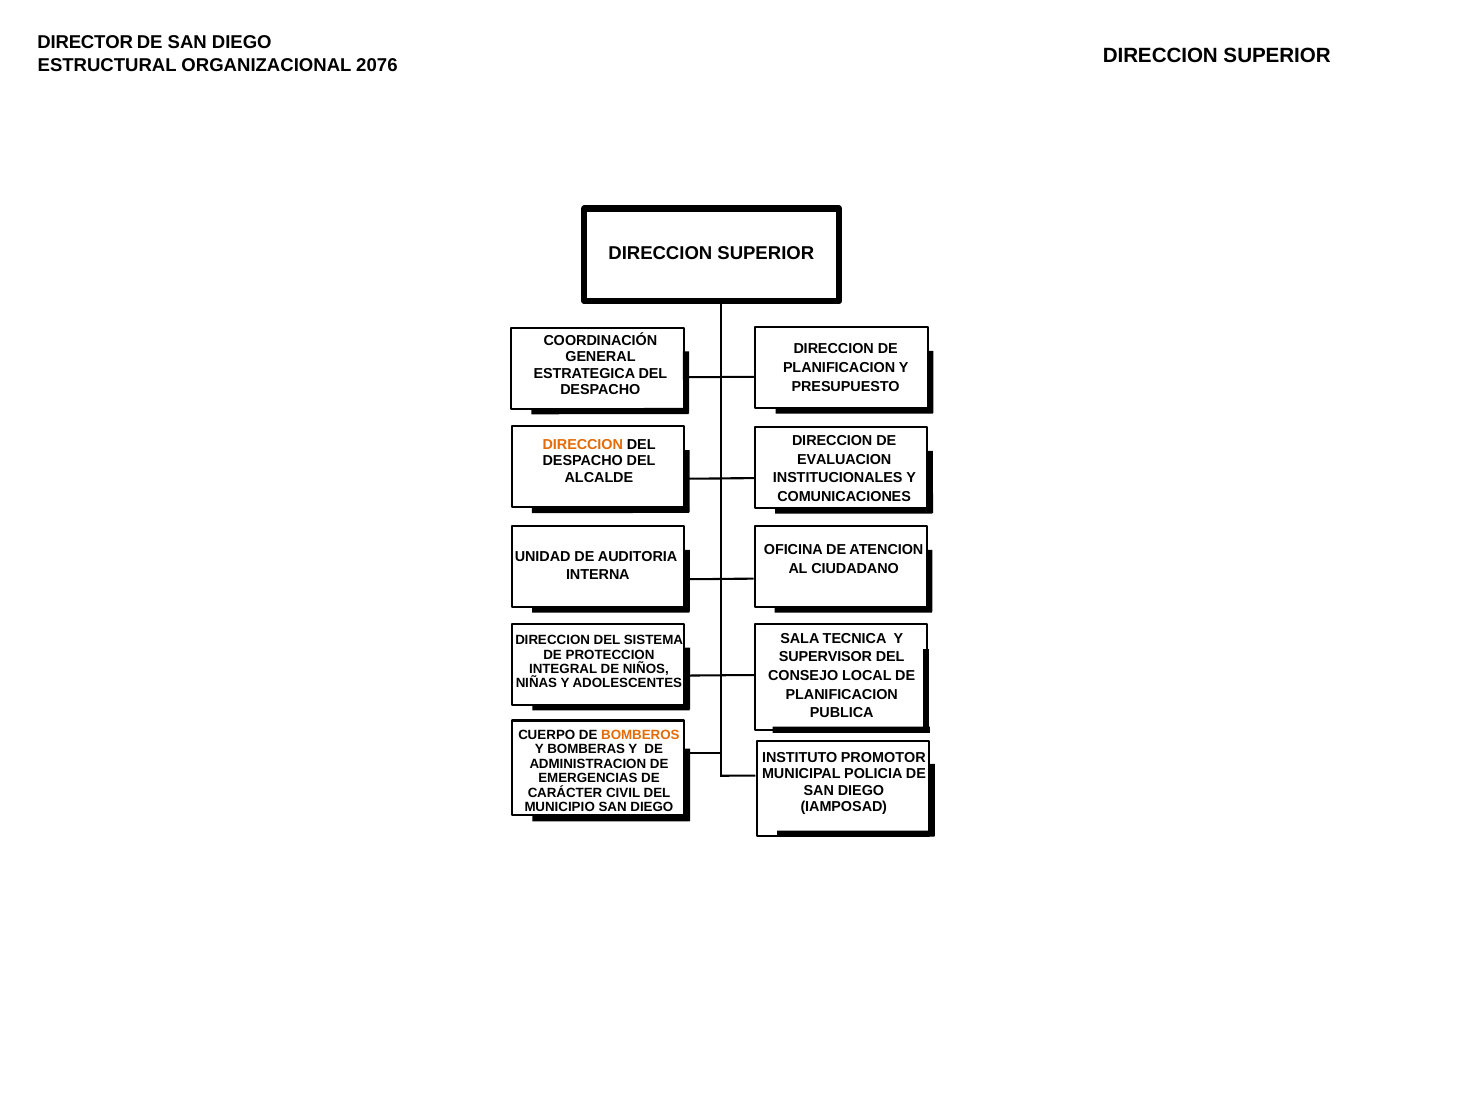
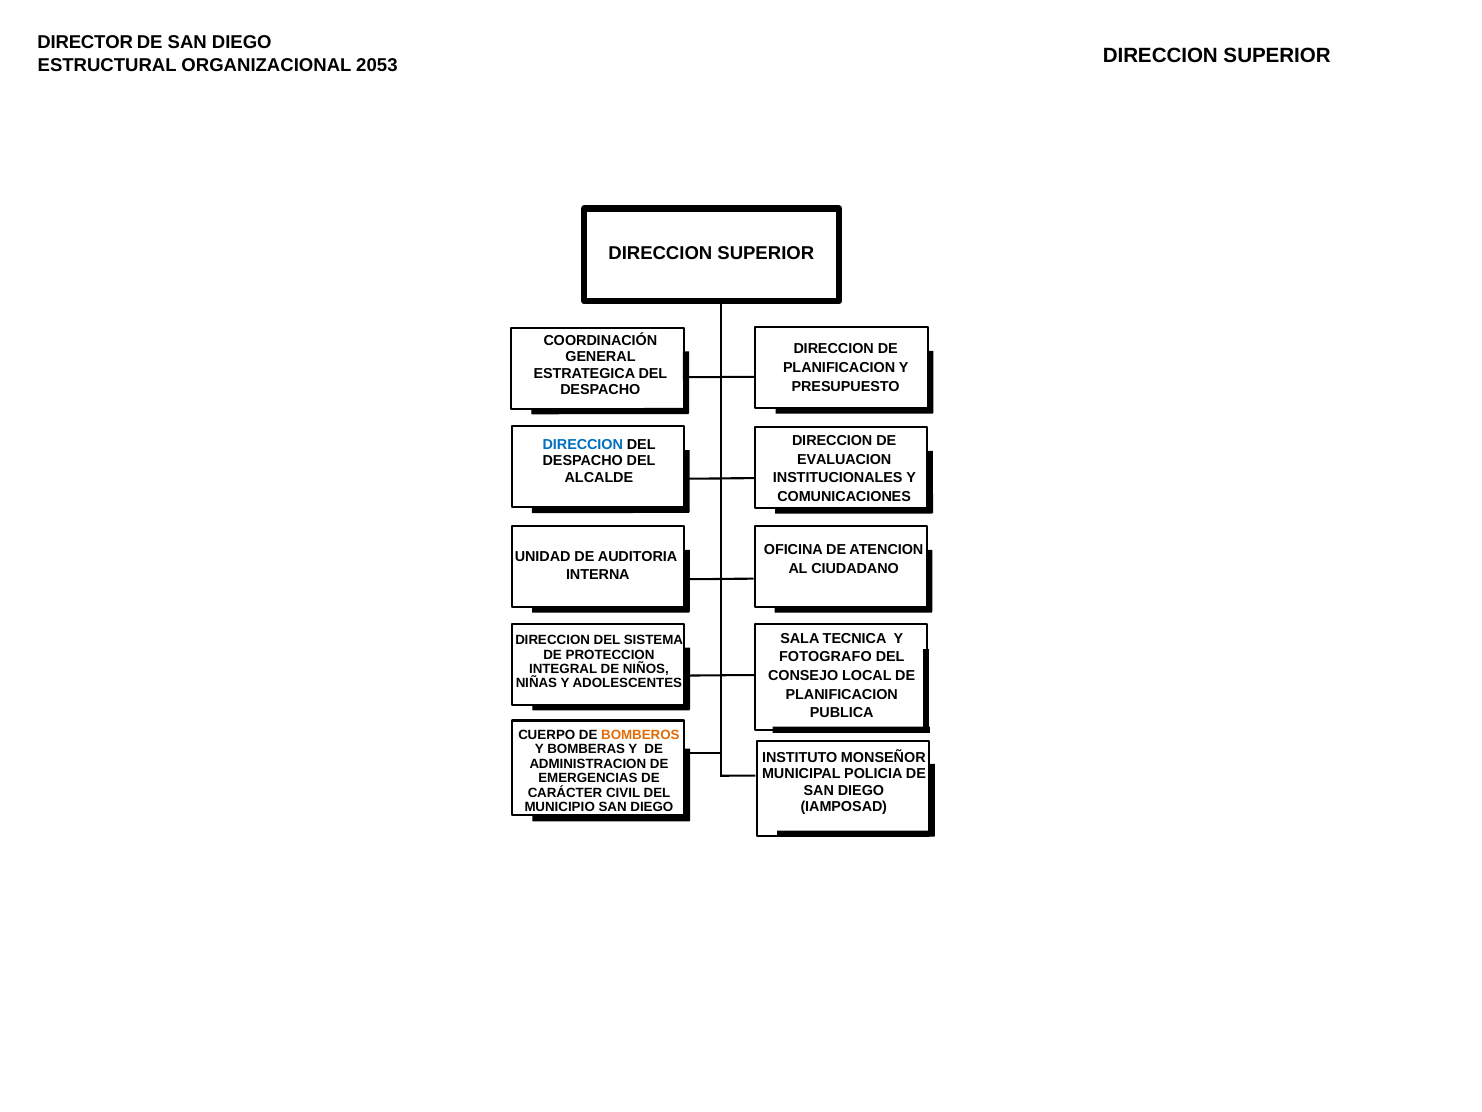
2076: 2076 -> 2053 (377, 65)
DIRECCION colour: orange -> blue (583, 444)
SUPERVISOR: SUPERVISOR -> FOTOGRAFO (825, 657)
PROMOTOR: PROMOTOR -> MONSEÑOR (883, 757)
